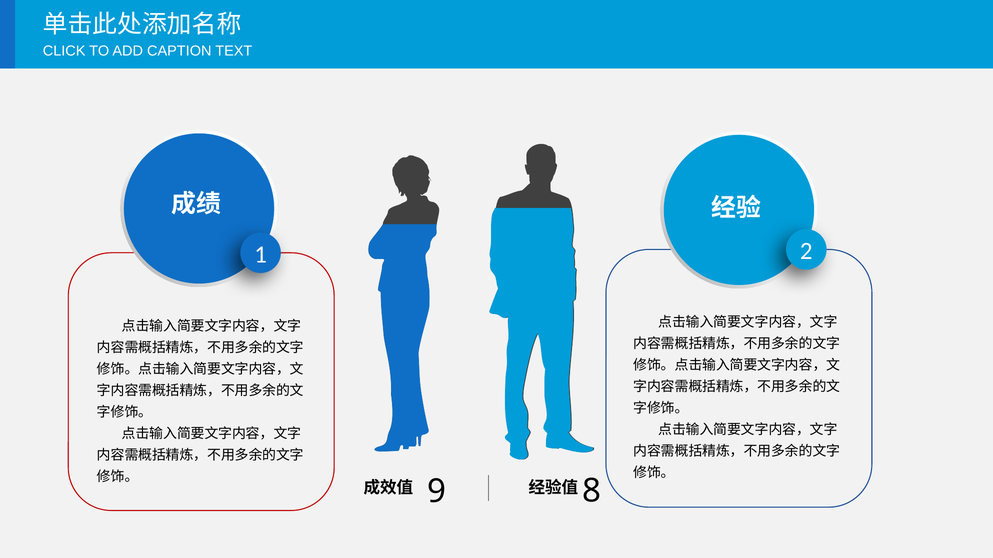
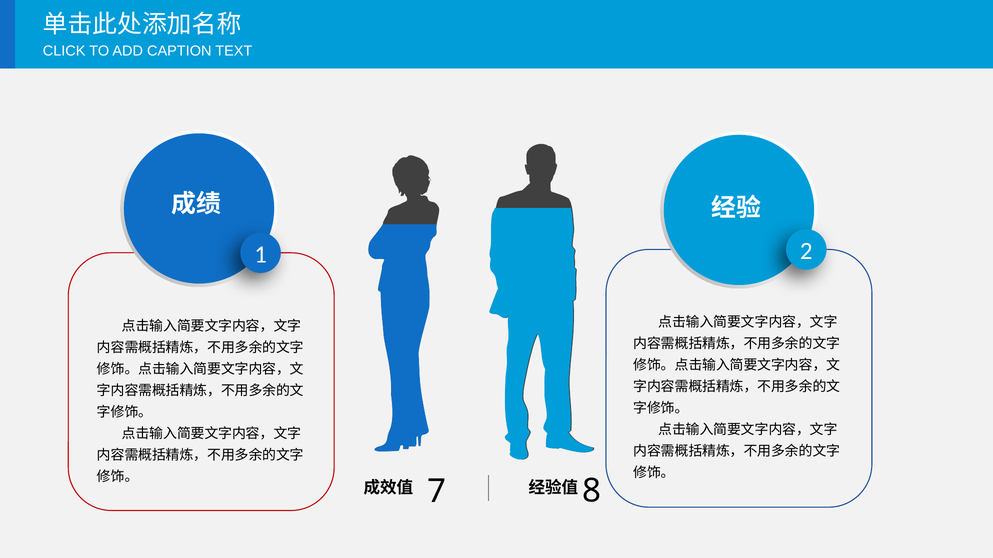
9: 9 -> 7 (437, 492)
